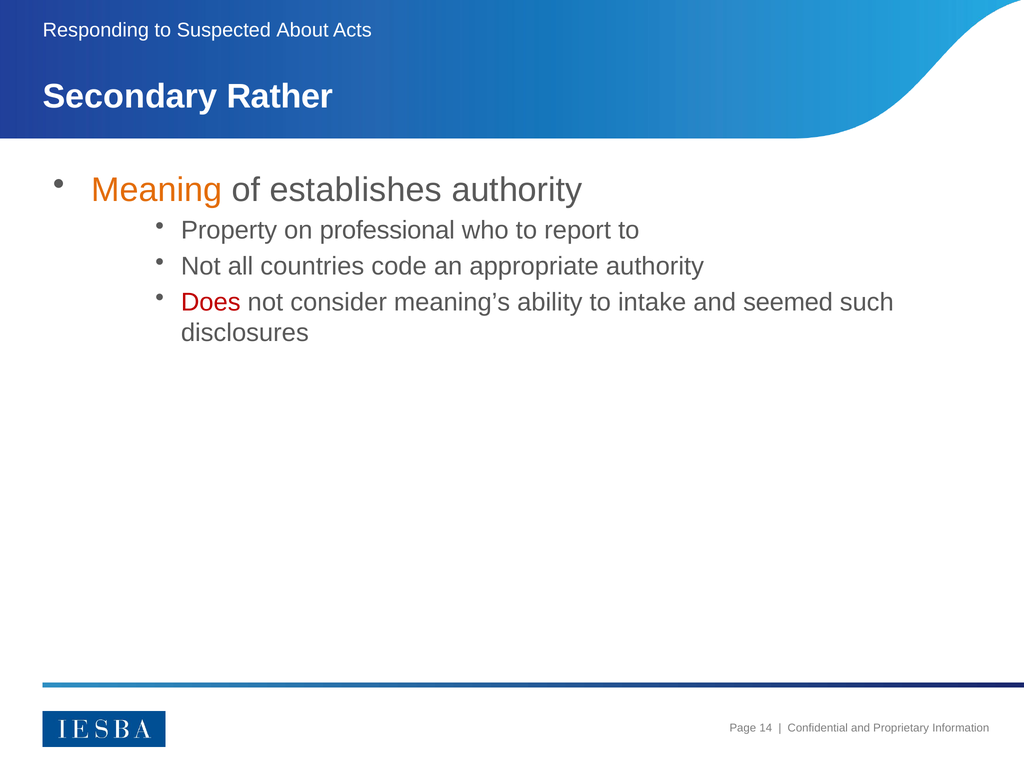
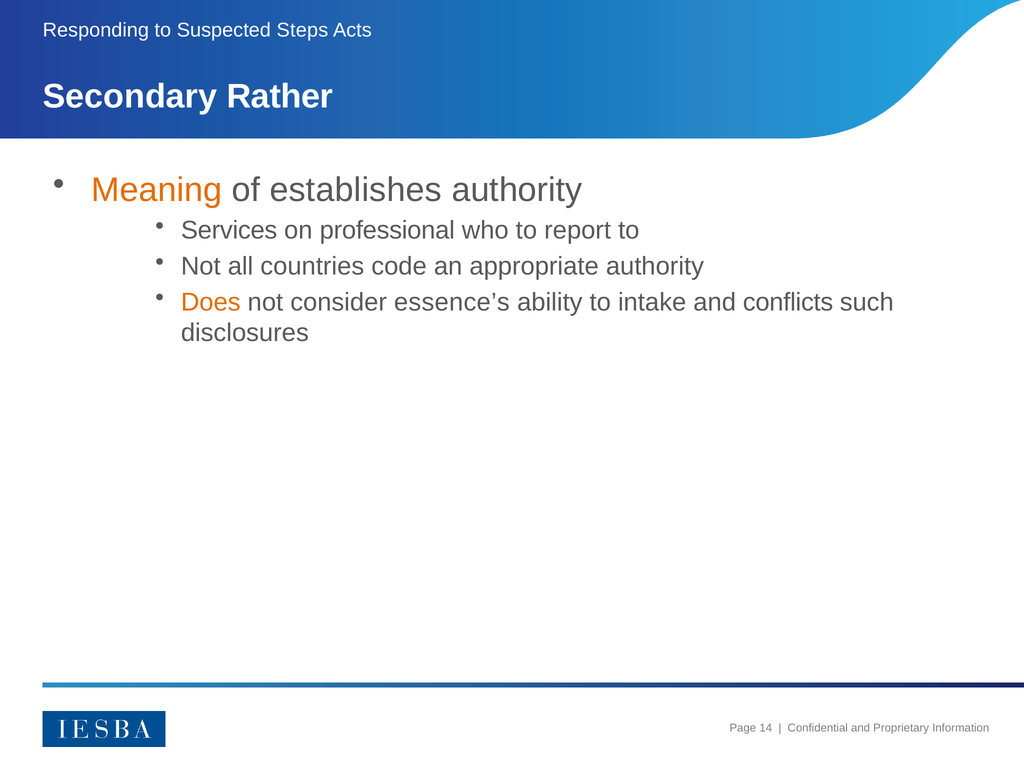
About: About -> Steps (302, 30)
Property: Property -> Services (229, 230)
Does colour: red -> orange (211, 302)
meaning’s: meaning’s -> essence’s (452, 302)
seemed: seemed -> conflicts (788, 302)
